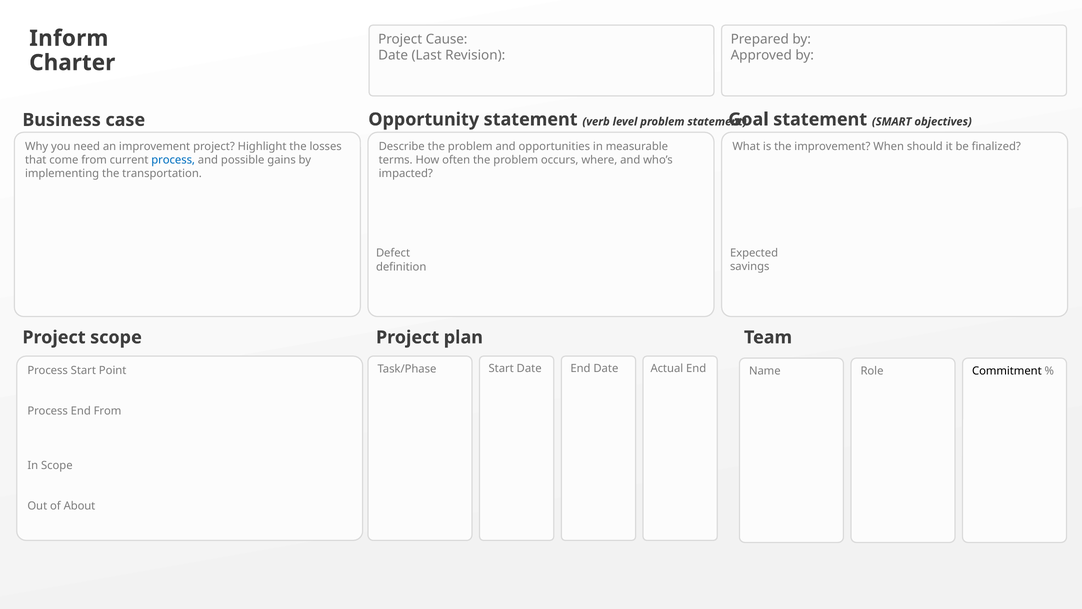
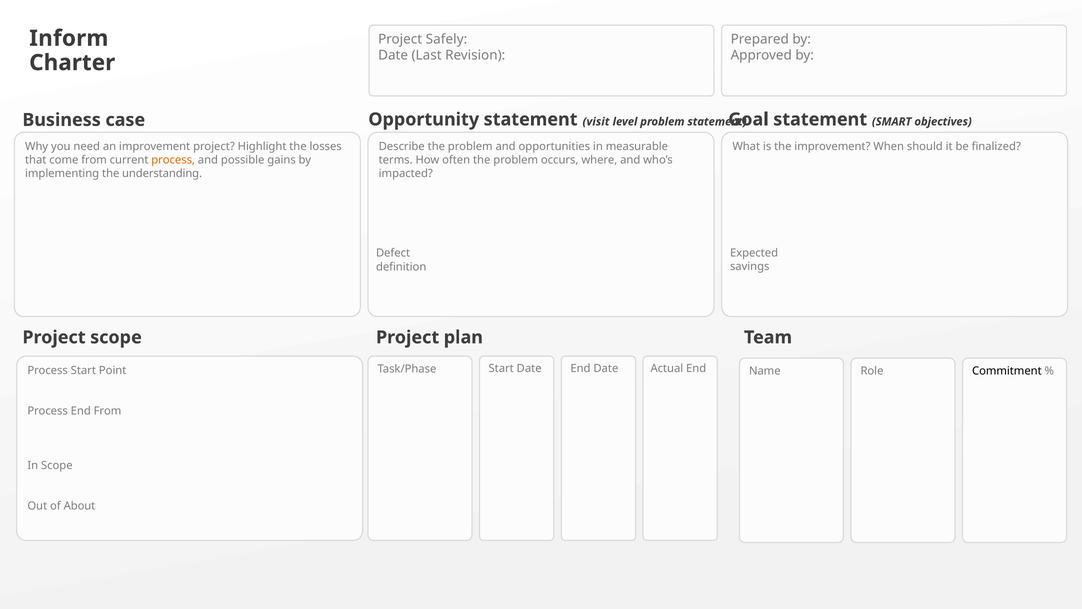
Cause: Cause -> Safely (447, 39)
verb: verb -> visit (596, 122)
process colour: blue -> orange (173, 160)
transportation: transportation -> understanding (162, 174)
